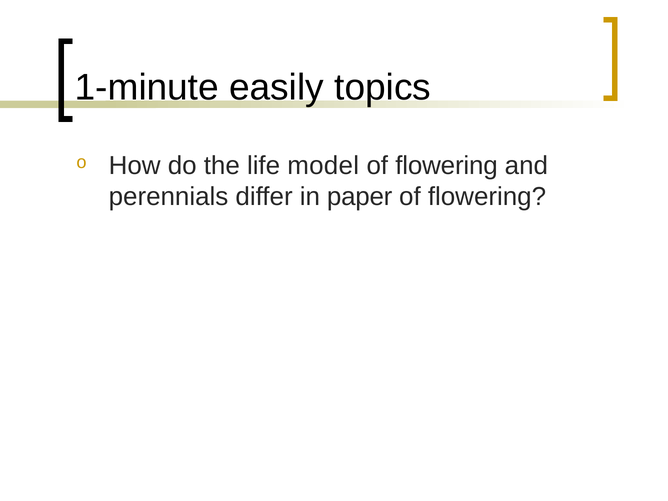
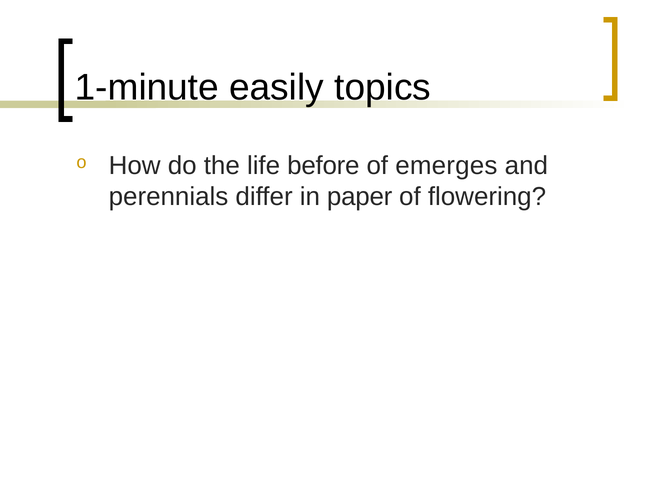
model: model -> before (323, 165)
flowering: flowering -> emerges (446, 165)
